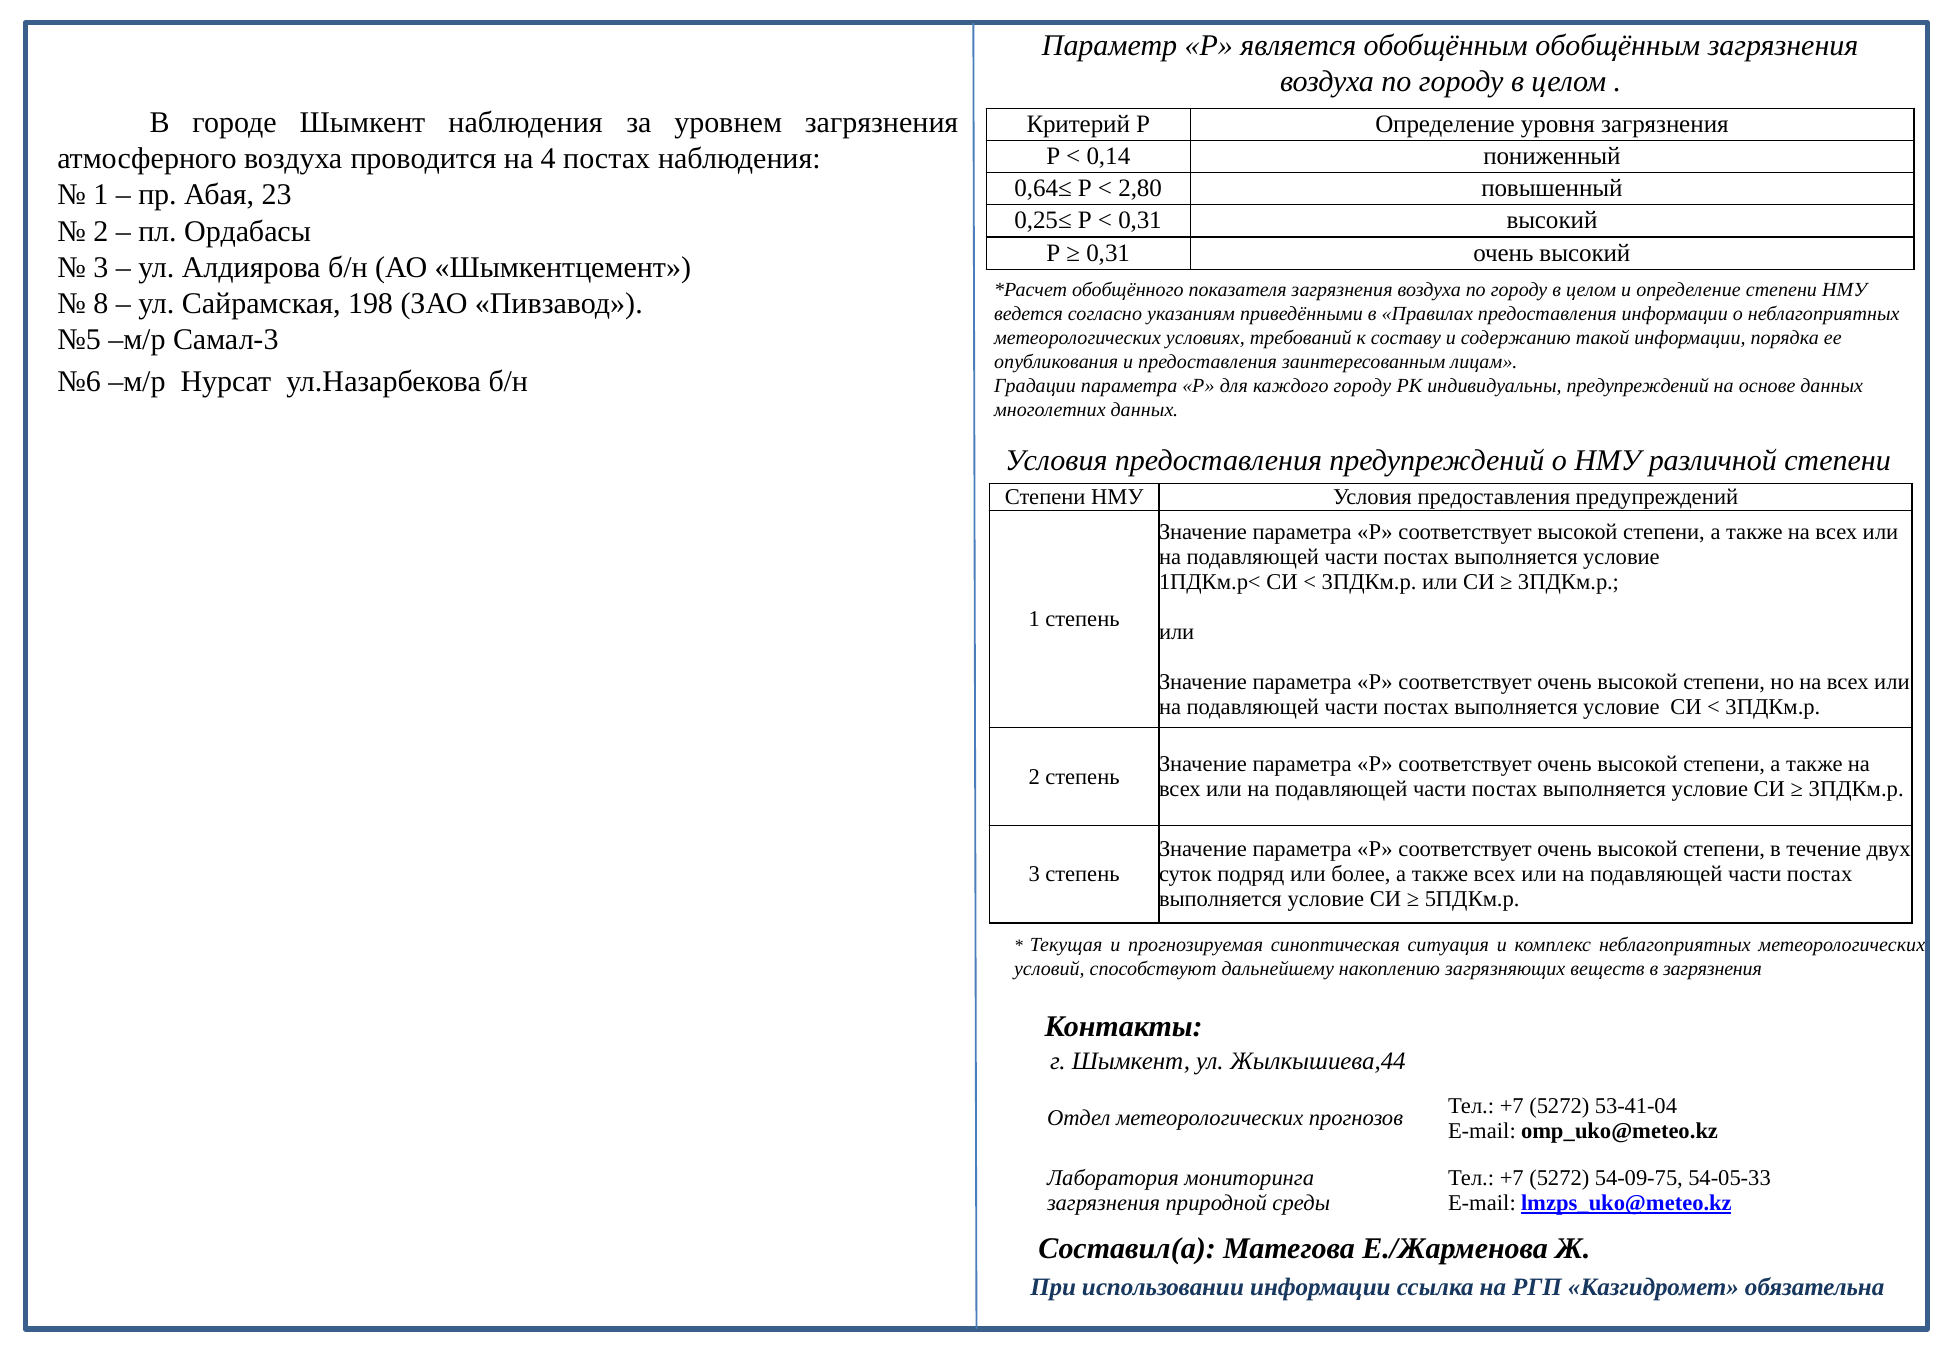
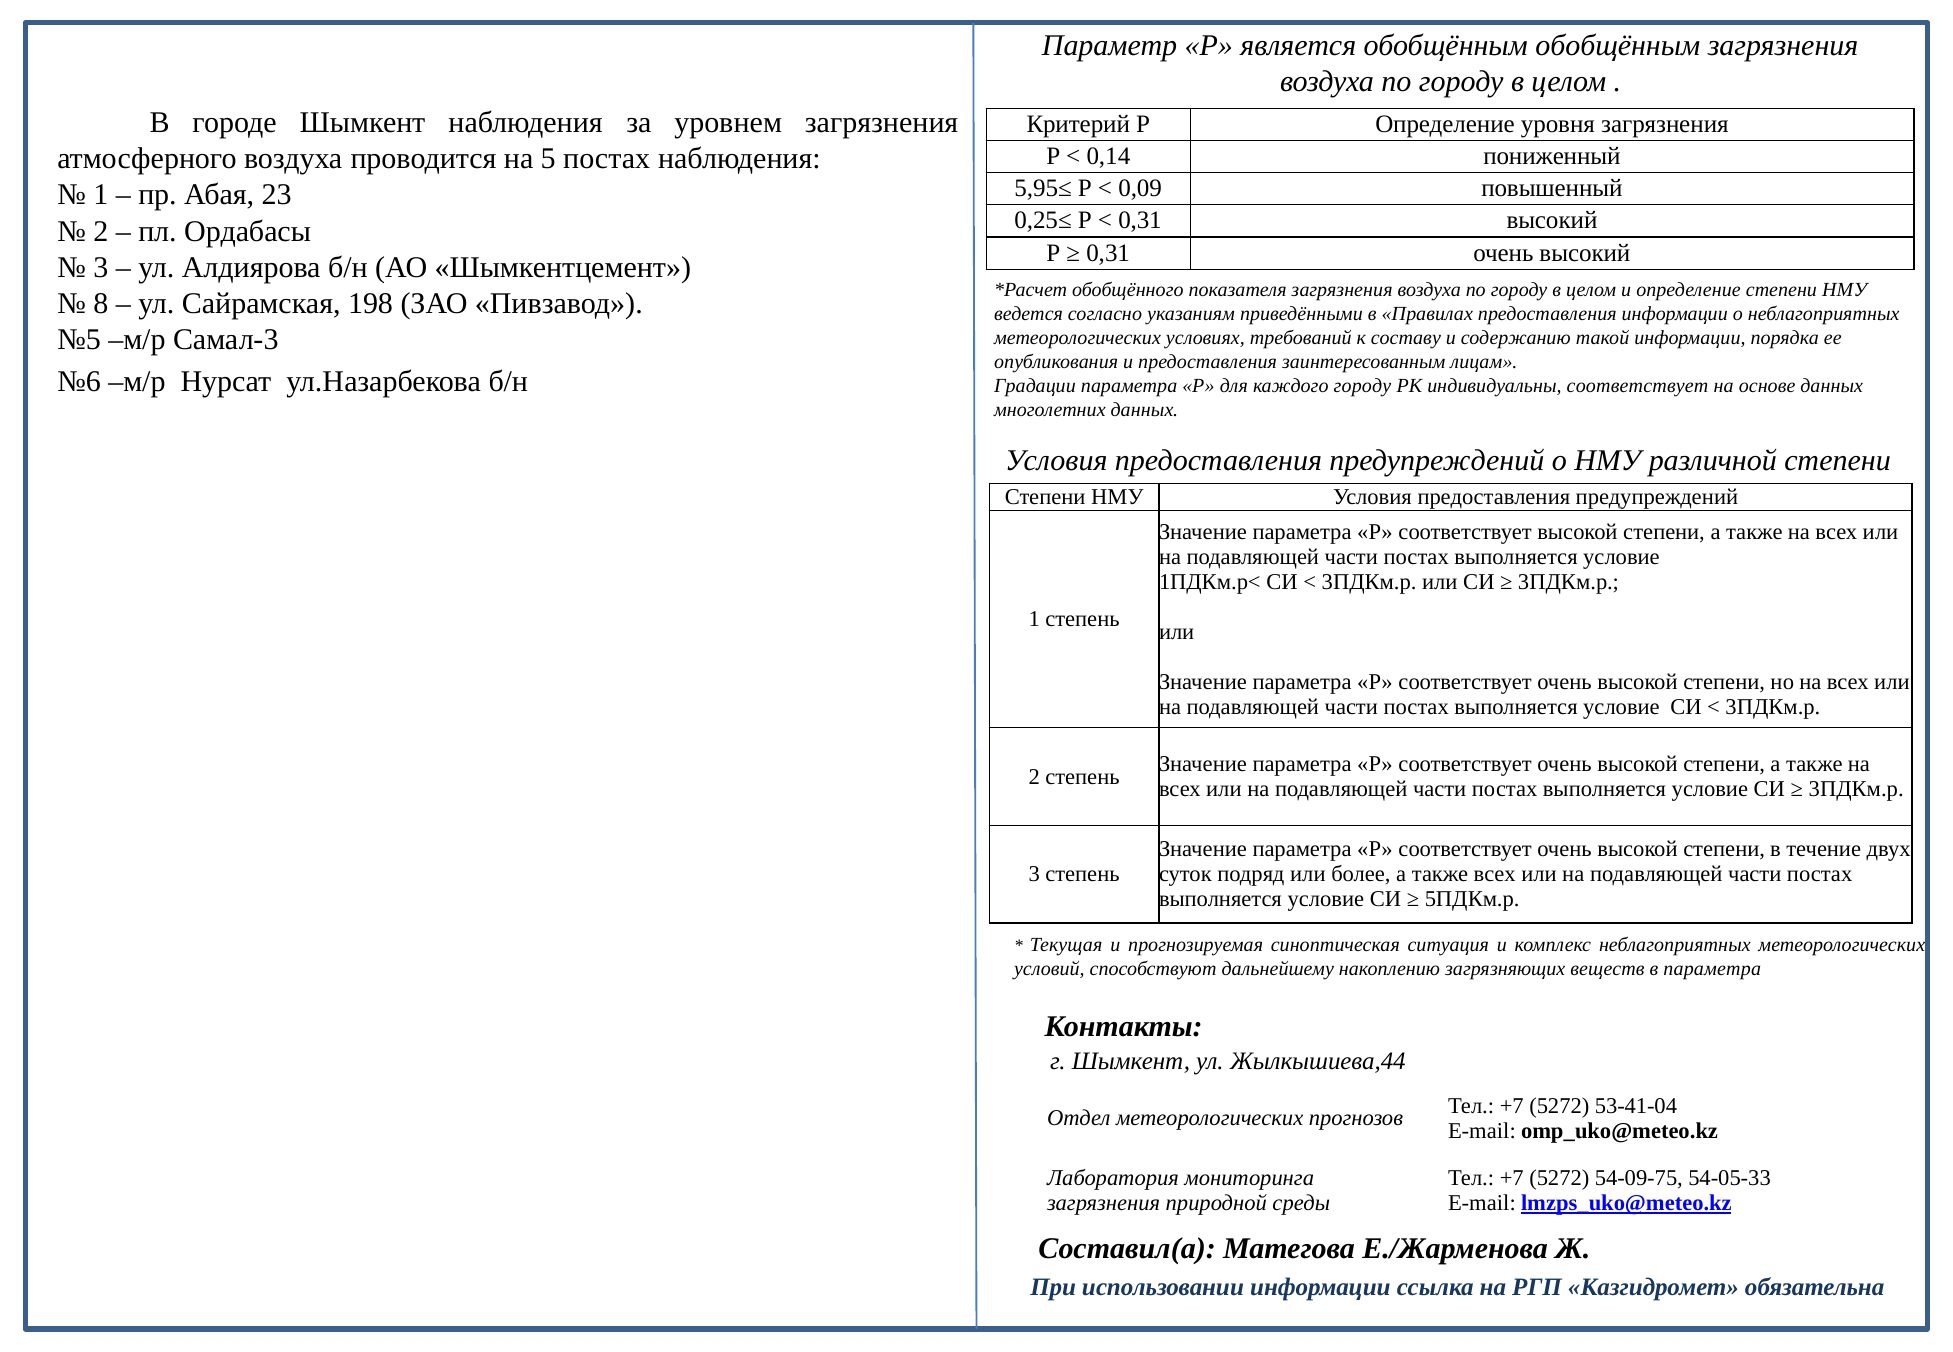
4: 4 -> 5 (548, 159)
0,64≤: 0,64≤ -> 5,95≤ (1043, 188)
2,80: 2,80 -> 0,09 (1140, 188)
индивидуальны предупреждений: предупреждений -> соответствует (1638, 386)
в загрязнения: загрязнения -> параметра (1712, 969)
